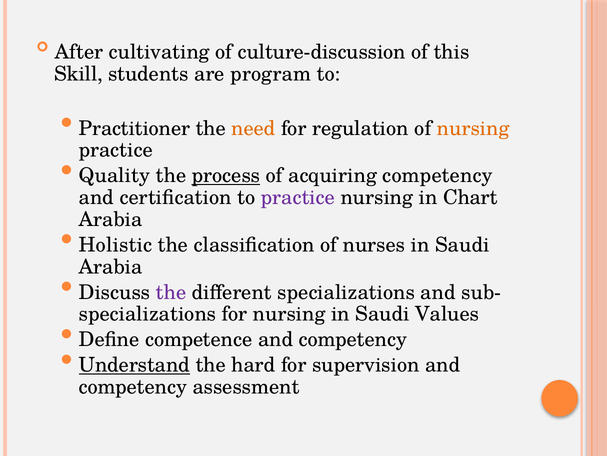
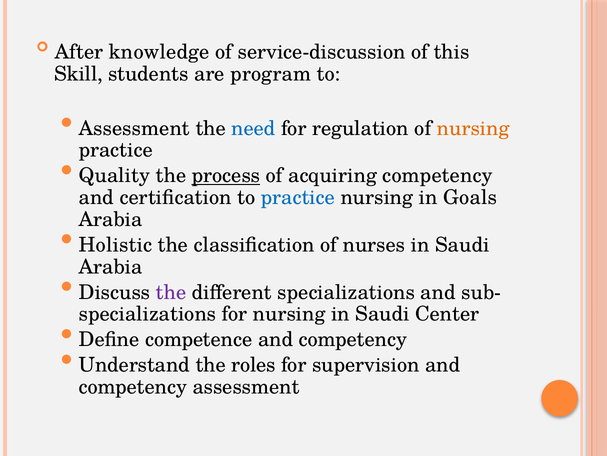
cultivating: cultivating -> knowledge (159, 52)
culture-discussion: culture-discussion -> service-discussion (322, 52)
Practitioner: Practitioner -> Assessment (134, 128)
need colour: orange -> blue (253, 128)
practice colour: purple -> blue (298, 197)
Chart: Chart -> Goals (470, 197)
Values: Values -> Center (447, 314)
Understand underline: present -> none (134, 365)
hard: hard -> roles (253, 365)
